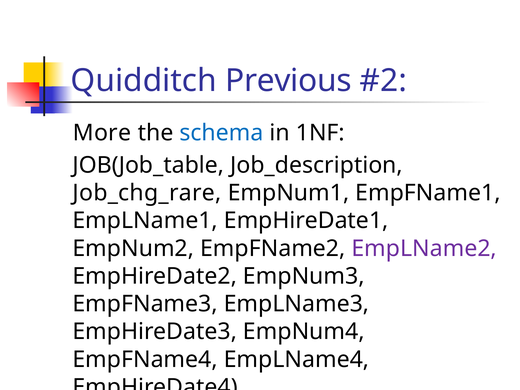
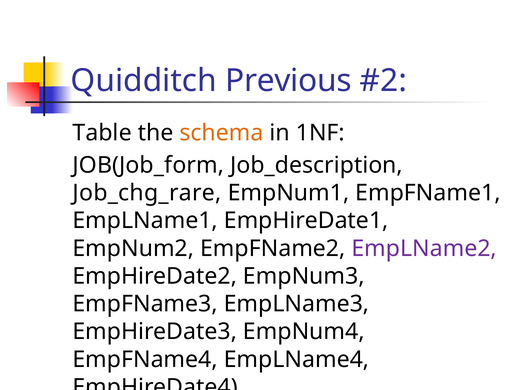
More: More -> Table (102, 133)
schema colour: blue -> orange (221, 133)
JOB(Job_table: JOB(Job_table -> JOB(Job_form (148, 165)
